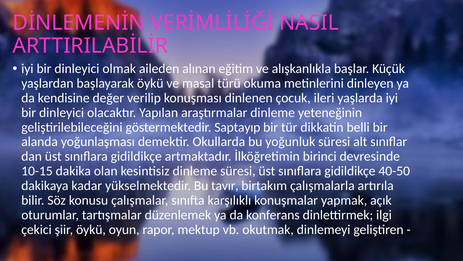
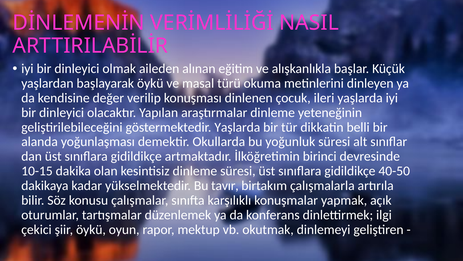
göstermektedir Saptayıp: Saptayıp -> Yaşlarda (237, 127)
